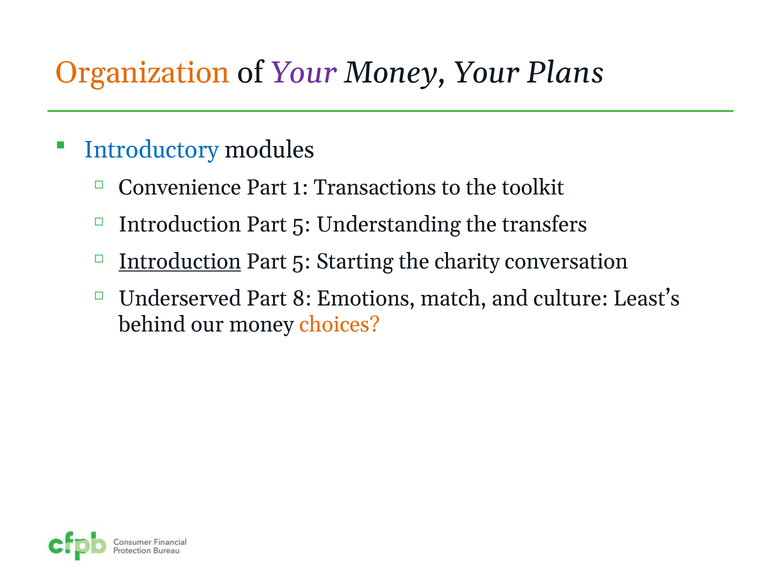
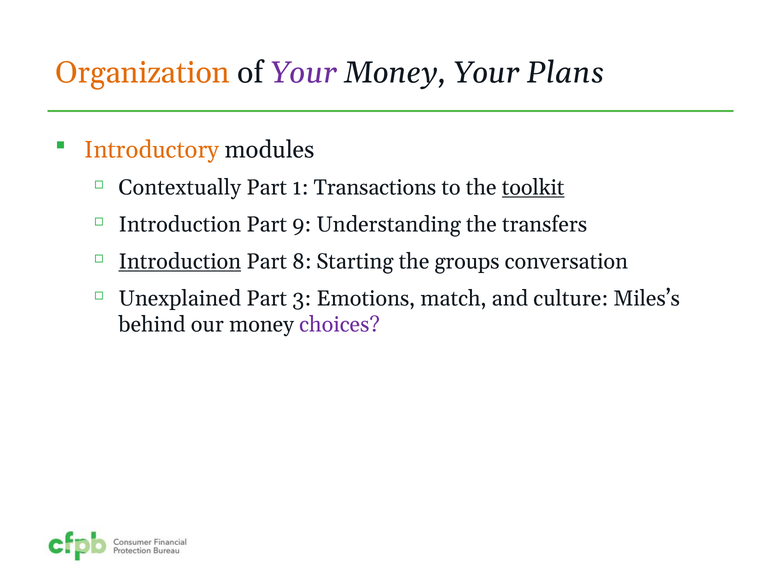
Introductory colour: blue -> orange (152, 150)
Convenience: Convenience -> Contextually (180, 188)
toolkit underline: none -> present (533, 188)
5: 5 -> 9 (302, 225)
5: 5 -> 8 (302, 261)
charity: charity -> groups (467, 261)
Underserved: Underserved -> Unexplained (180, 298)
8: 8 -> 3 (302, 298)
Least’s: Least’s -> Miles’s (647, 298)
choices colour: orange -> purple (340, 324)
